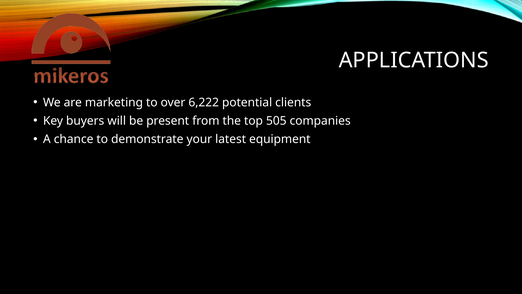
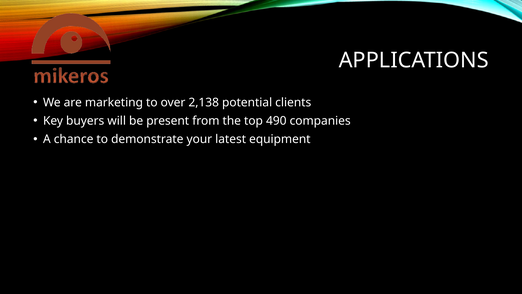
6,222: 6,222 -> 2,138 (204, 102)
505: 505 -> 490 (276, 121)
